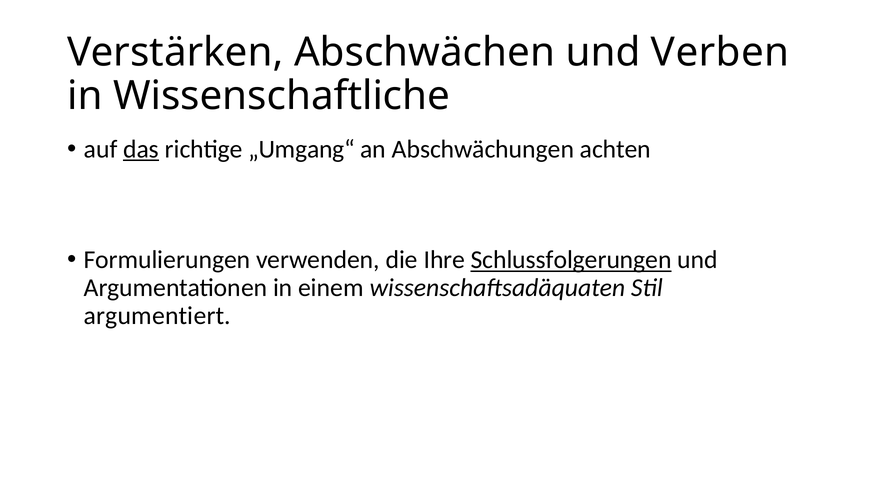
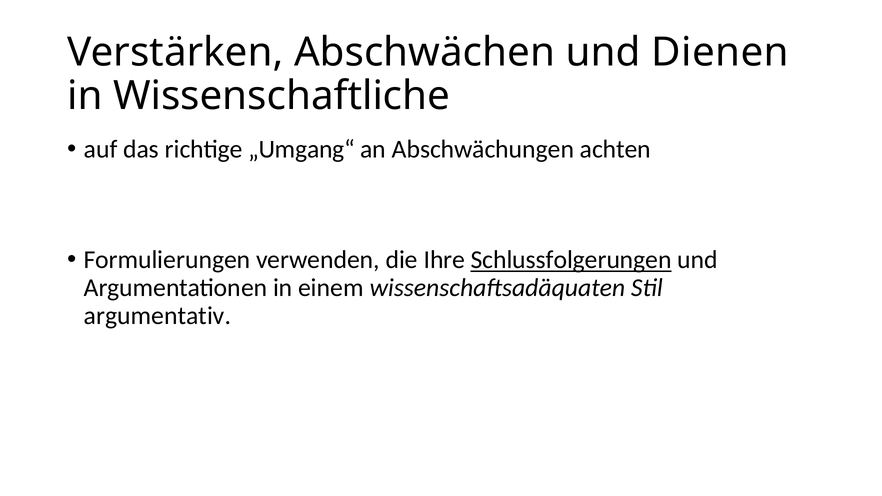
Verben: Verben -> Dienen (720, 52)
das underline: present -> none (141, 149)
argumentiert: argumentiert -> argumentativ (157, 316)
